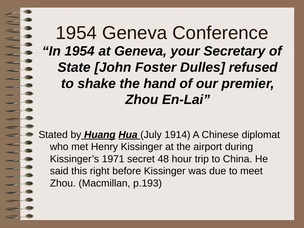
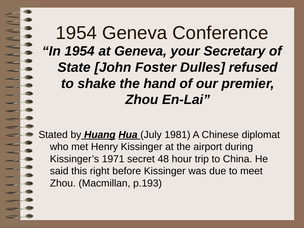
1914: 1914 -> 1981 (177, 135)
